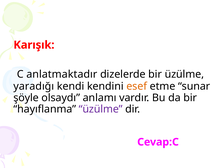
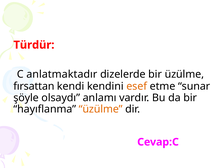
Karışık: Karışık -> Türdür (34, 45)
yaradığı: yaradığı -> fırsattan (34, 86)
üzülme colour: purple -> orange (101, 109)
